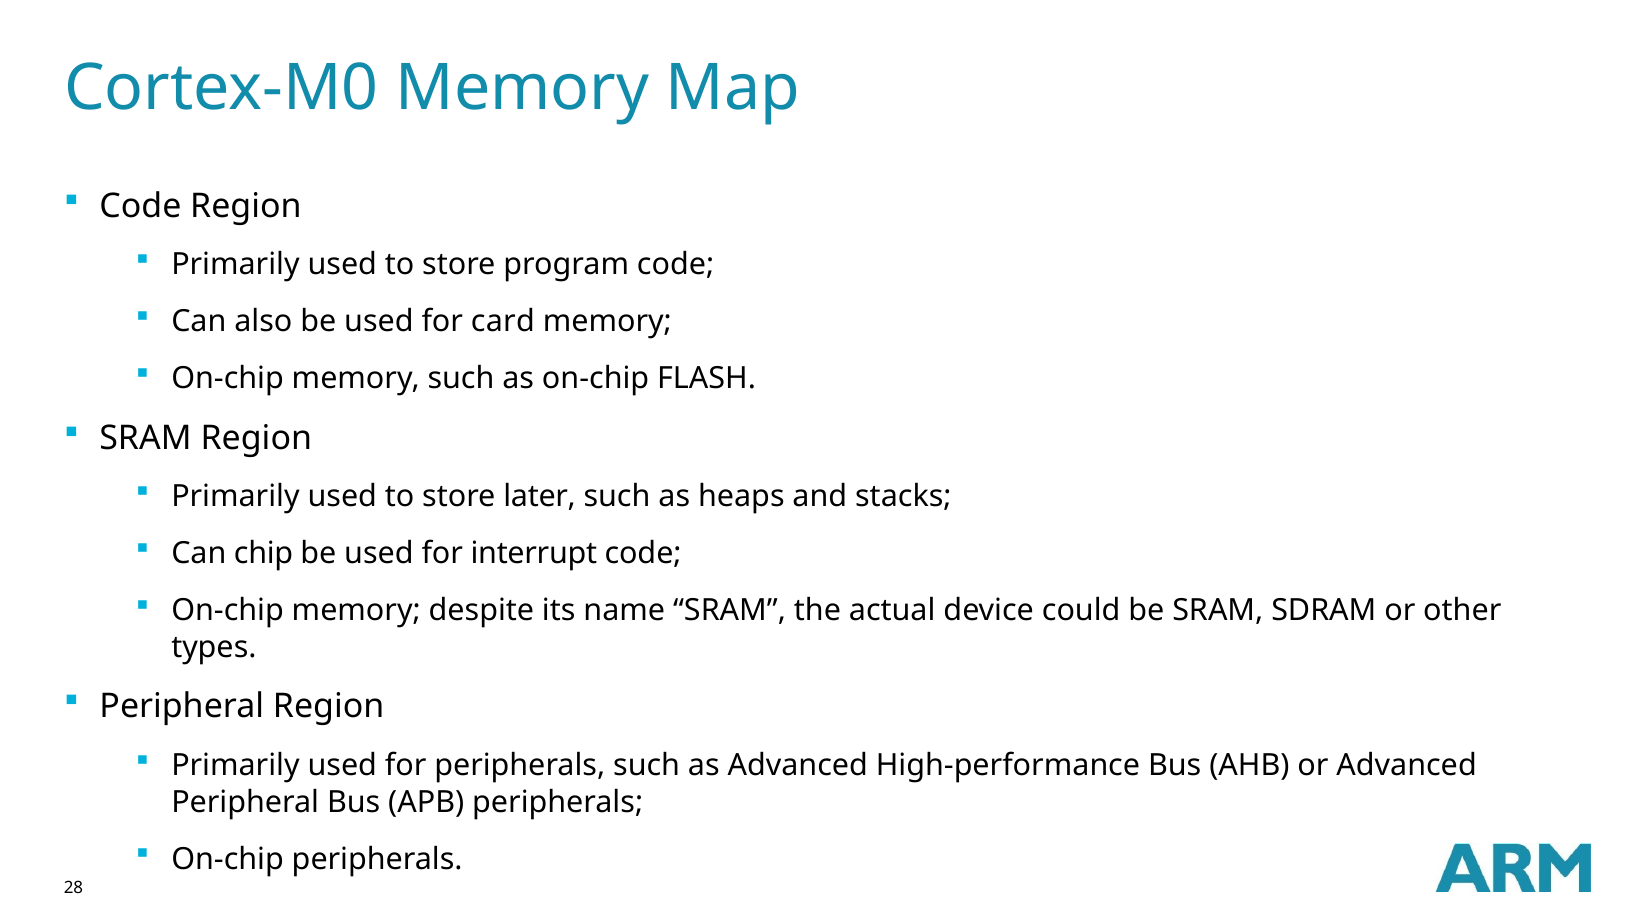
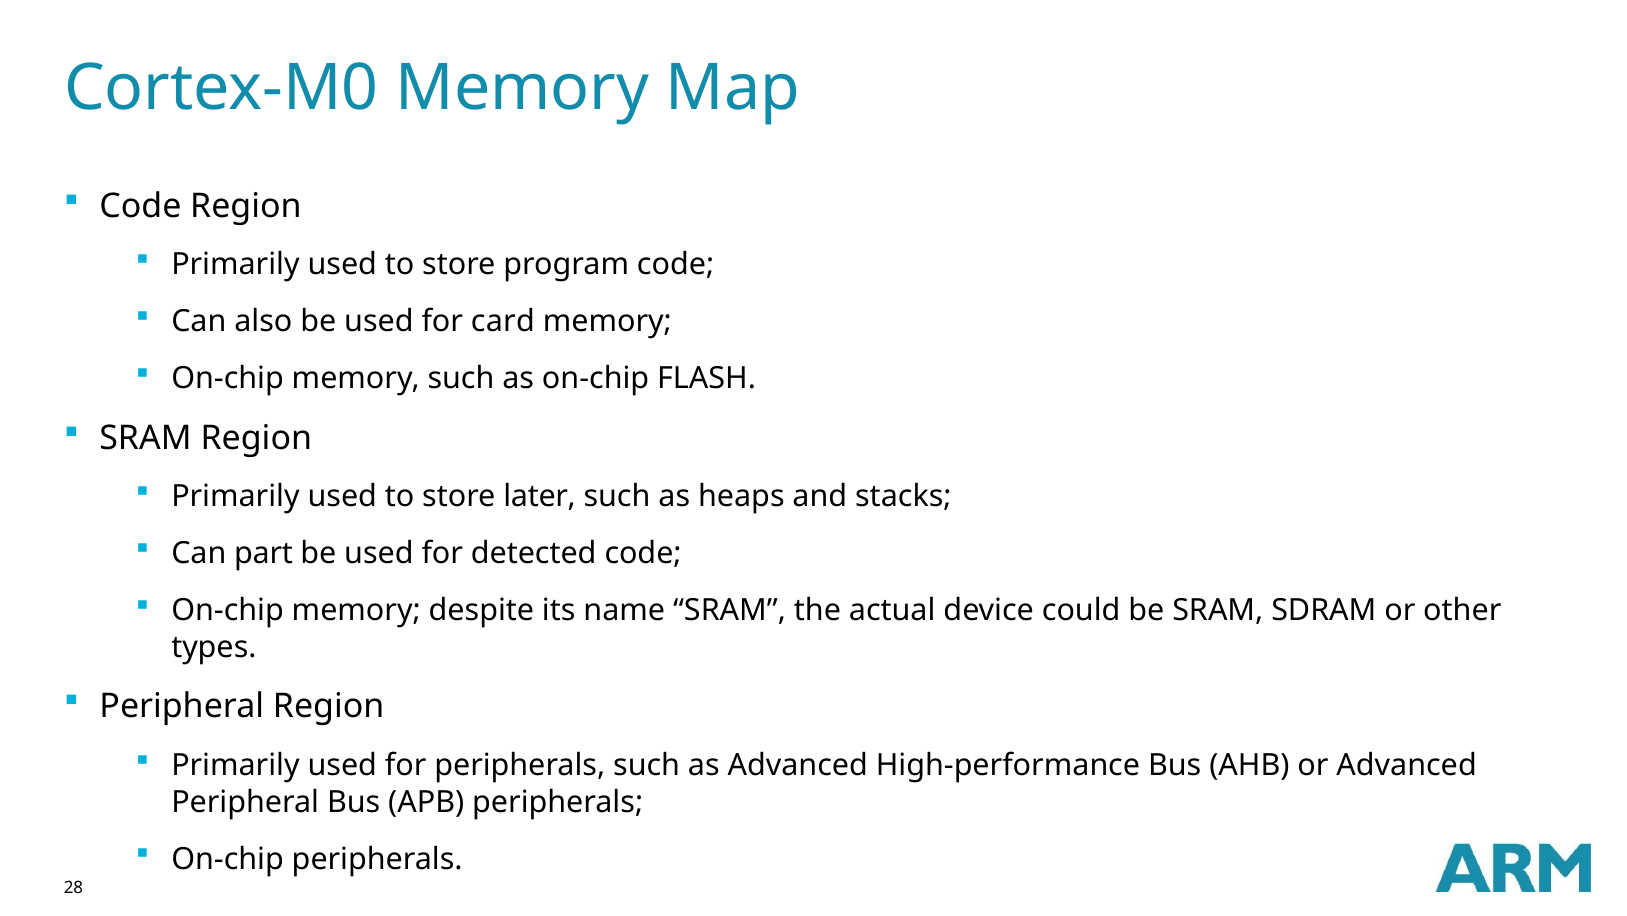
chip: chip -> part (264, 553)
interrupt: interrupt -> detected (534, 553)
